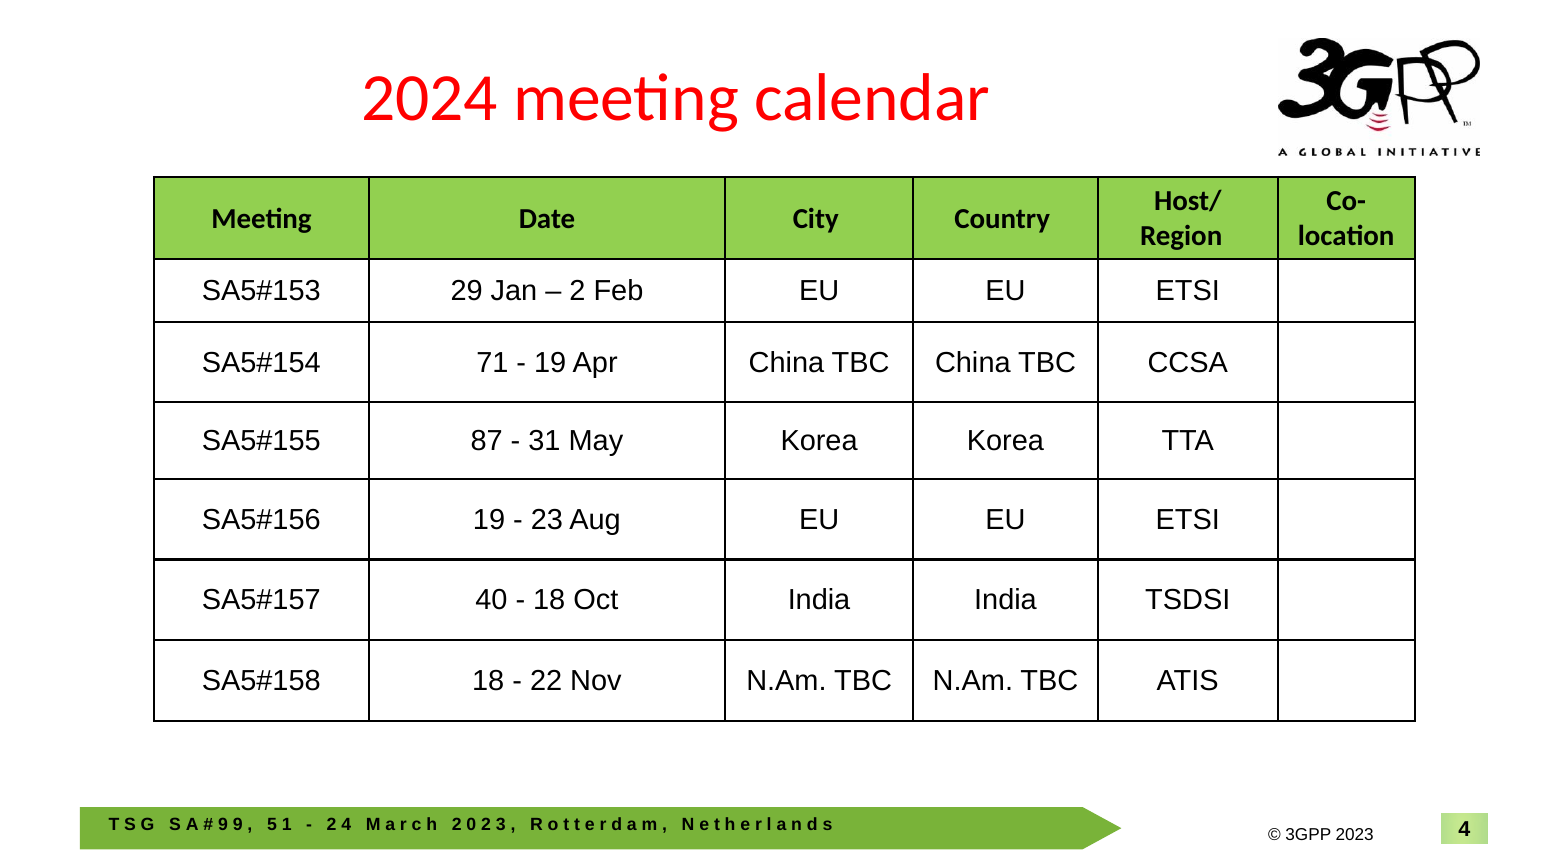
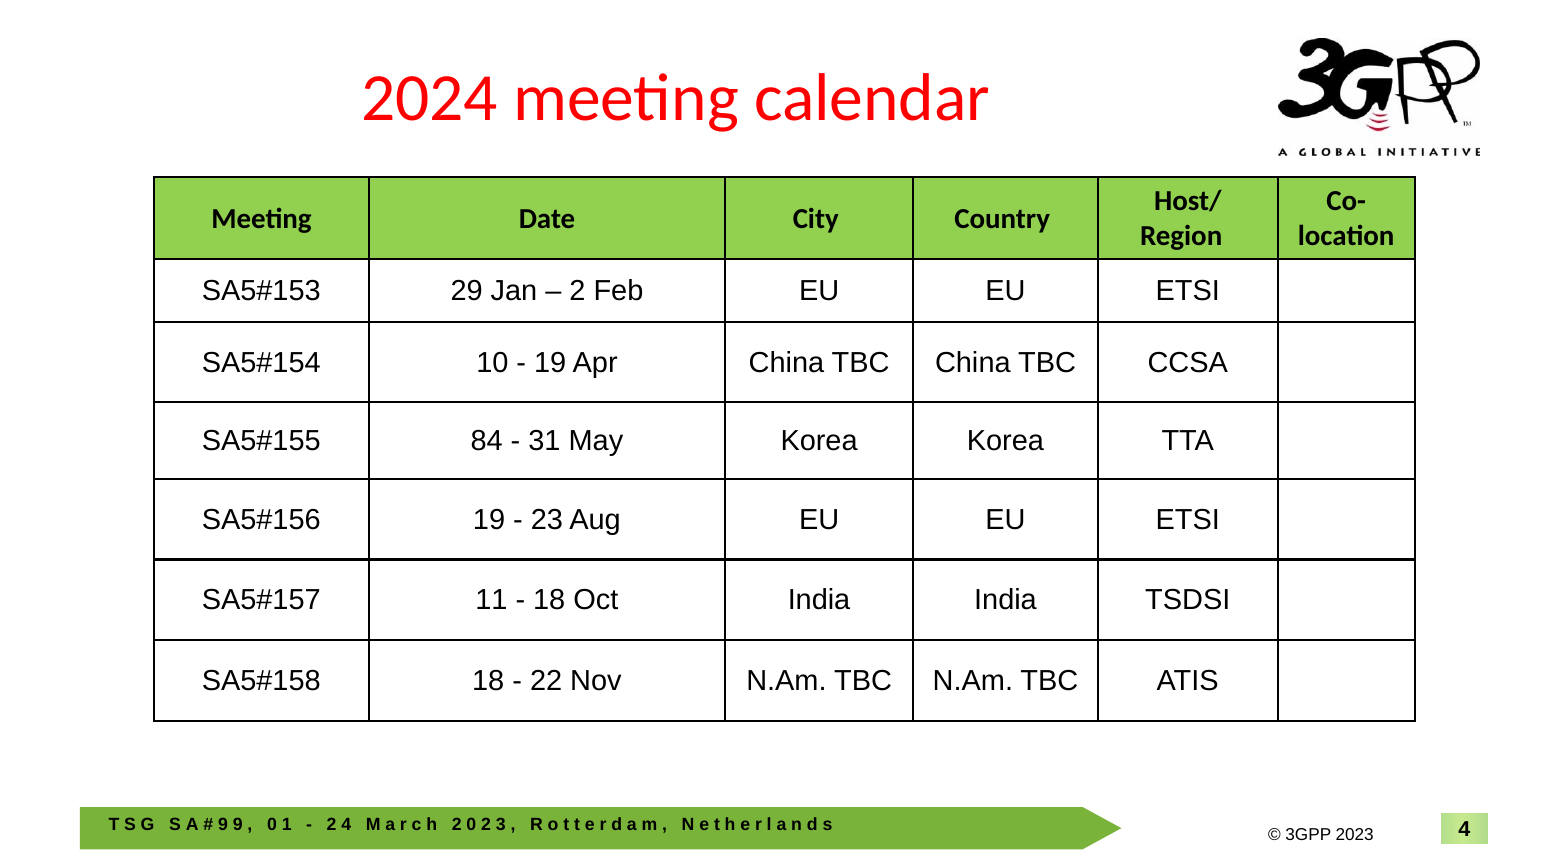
71: 71 -> 10 (492, 363)
87: 87 -> 84 (487, 441)
40: 40 -> 11 (491, 601)
5: 5 -> 0 (272, 825)
